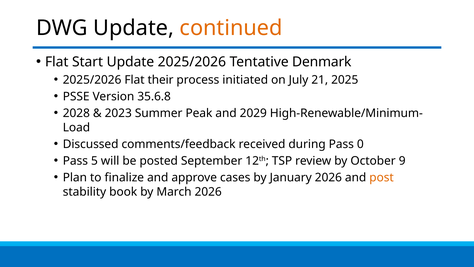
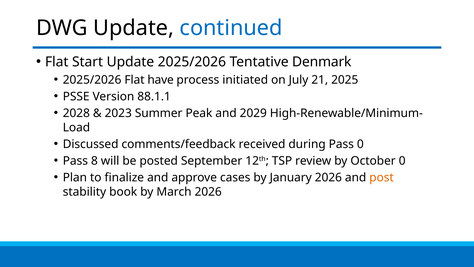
continued colour: orange -> blue (231, 28)
their: their -> have (161, 80)
35.6.8: 35.6.8 -> 88.1.1 (154, 96)
5: 5 -> 8 (94, 161)
October 9: 9 -> 0 (402, 161)
